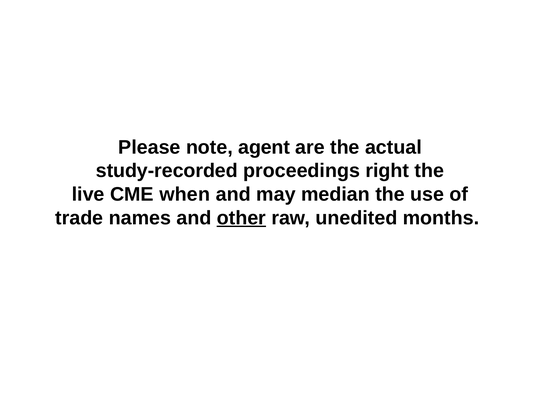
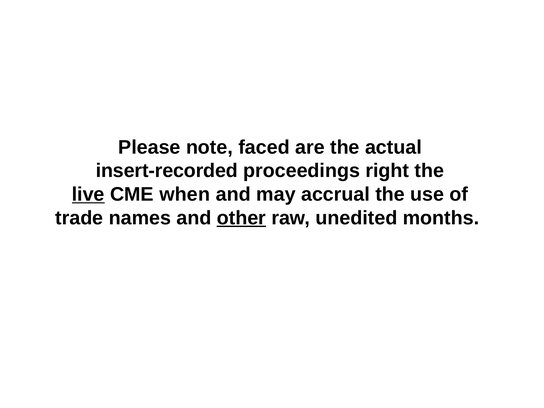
agent: agent -> faced (264, 147)
study-recorded: study-recorded -> insert-recorded (167, 171)
live underline: none -> present (88, 194)
median: median -> accrual (335, 194)
